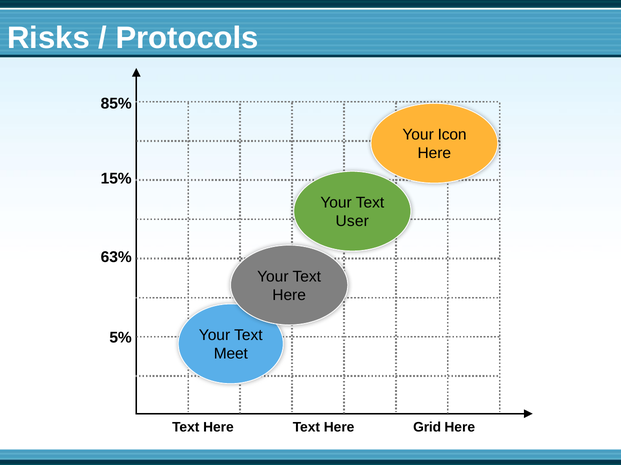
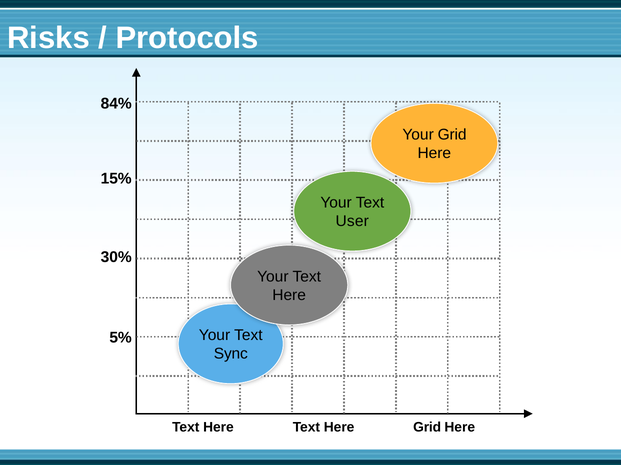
85%: 85% -> 84% (116, 104)
Your Icon: Icon -> Grid (452, 135)
63%: 63% -> 30% (116, 258)
Meet: Meet -> Sync (231, 354)
